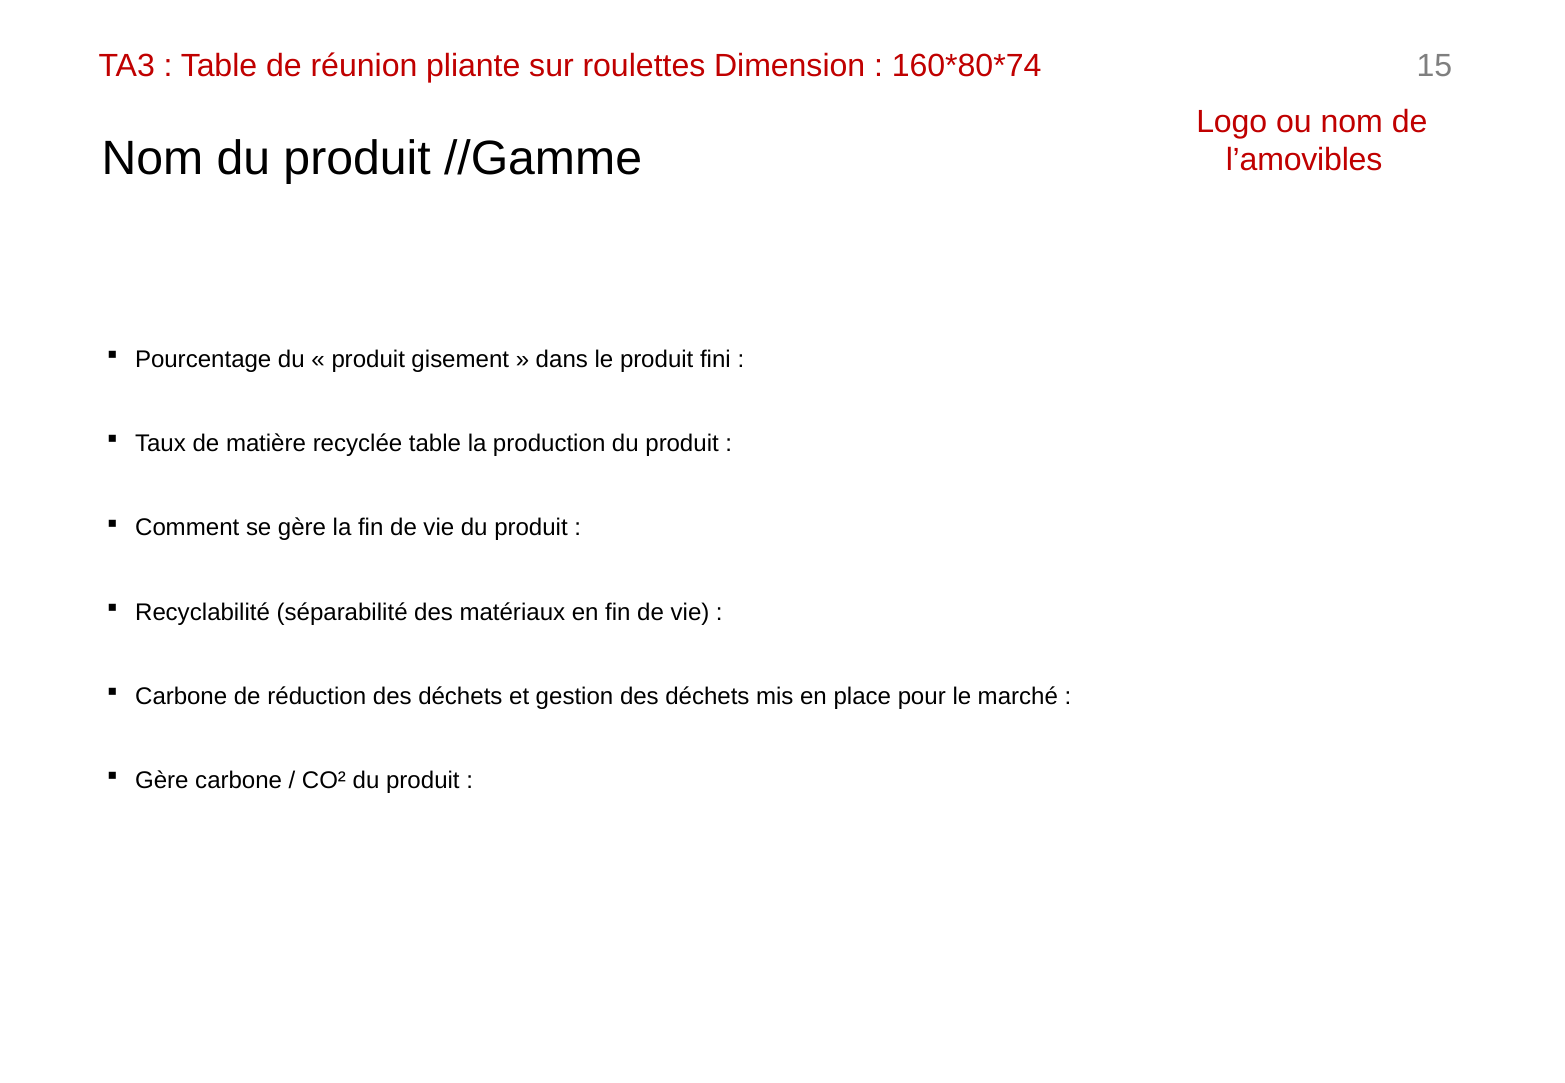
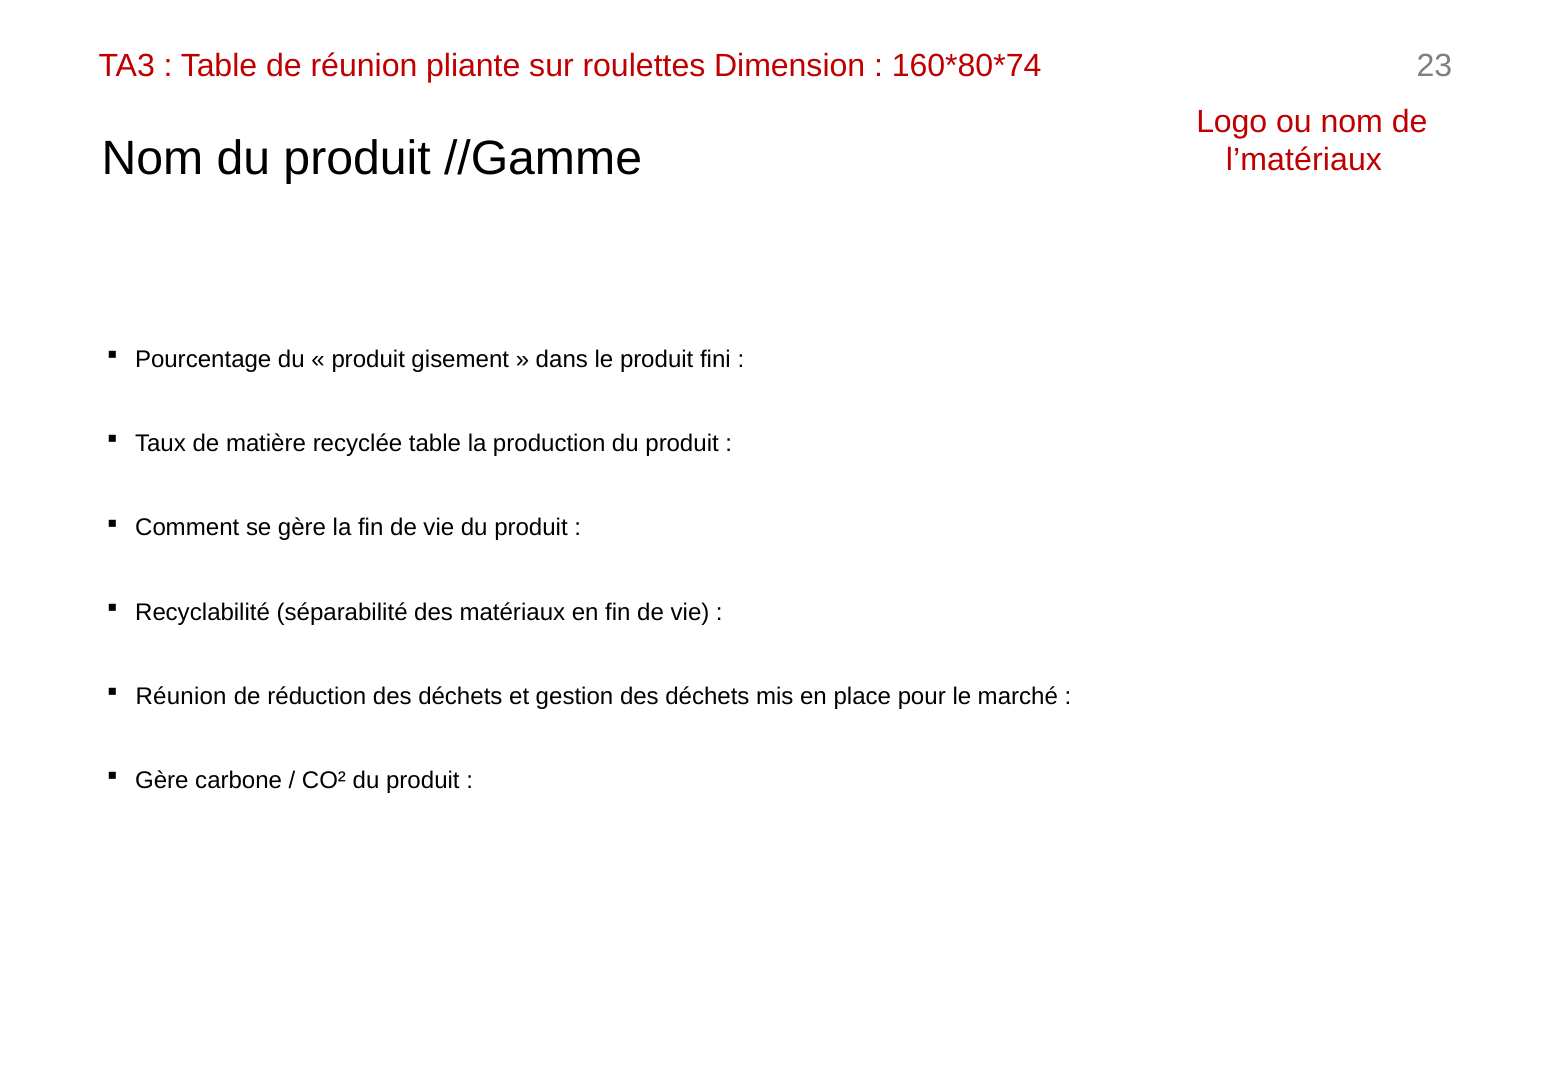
15: 15 -> 23 (1434, 66)
l’amovibles: l’amovibles -> l’matériaux (1304, 160)
Carbone: Carbone -> Réunion (181, 697)
